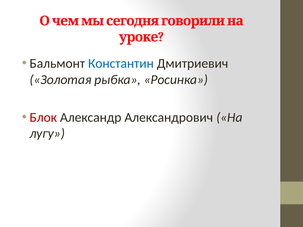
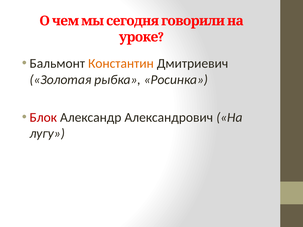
Константин colour: blue -> orange (121, 64)
